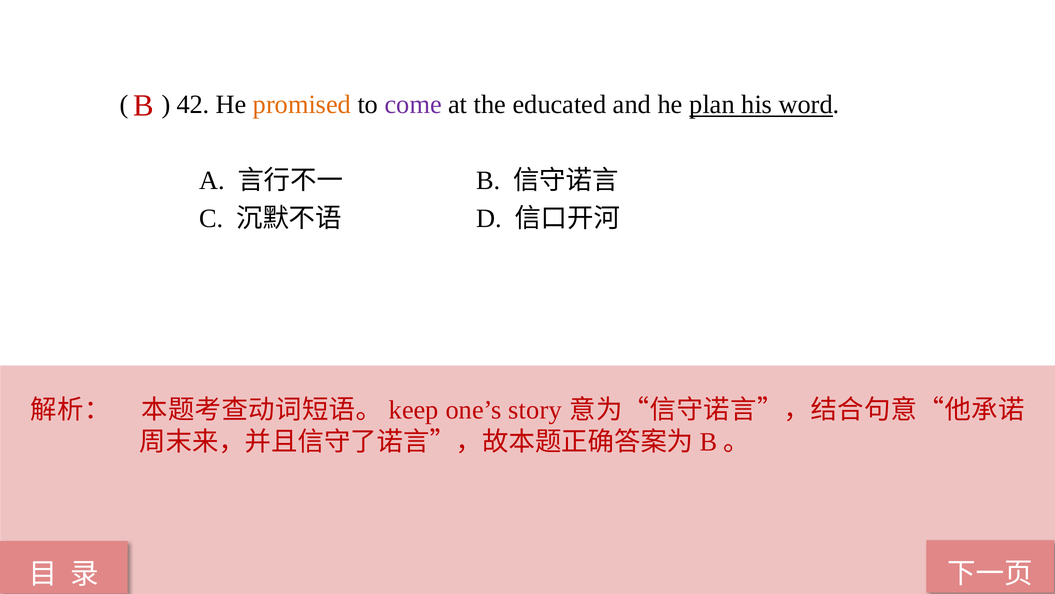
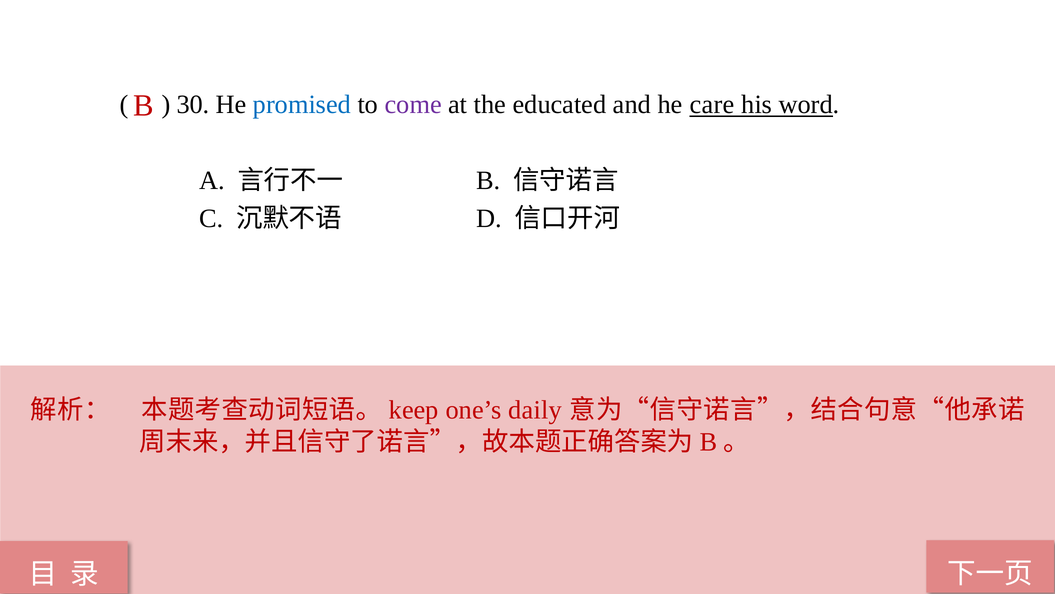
42: 42 -> 30 (193, 104)
promised colour: orange -> blue (302, 104)
plan: plan -> care (712, 104)
story: story -> daily (535, 410)
